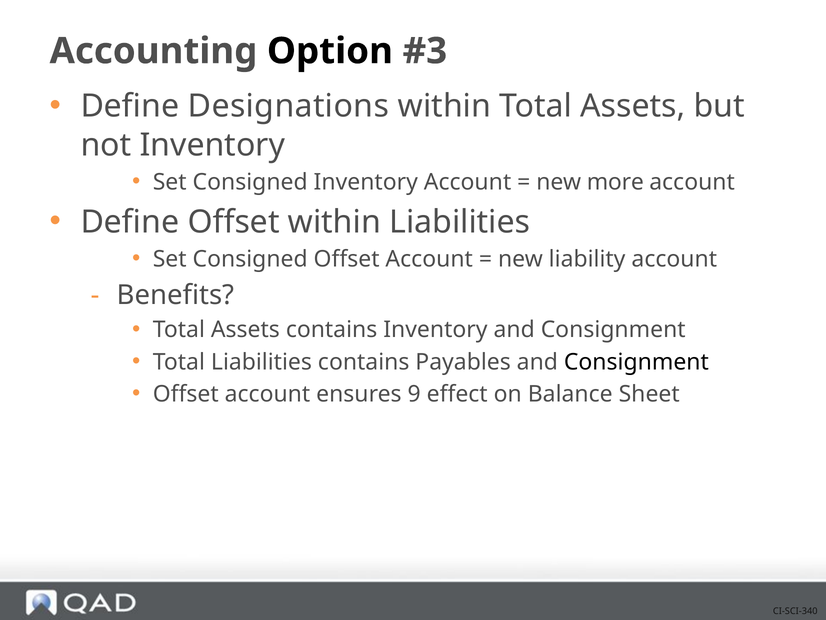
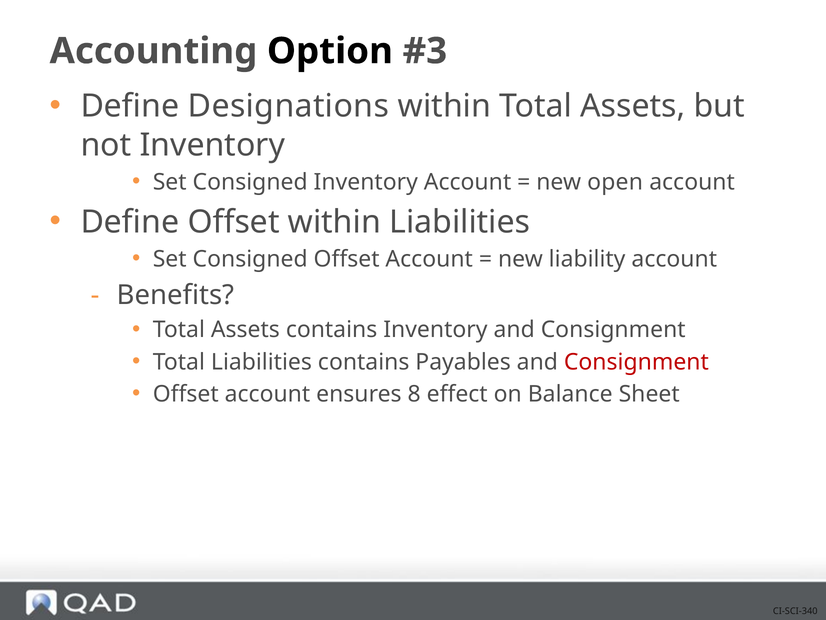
more: more -> open (615, 182)
Consignment colour: black -> red (636, 362)
9: 9 -> 8 (414, 394)
